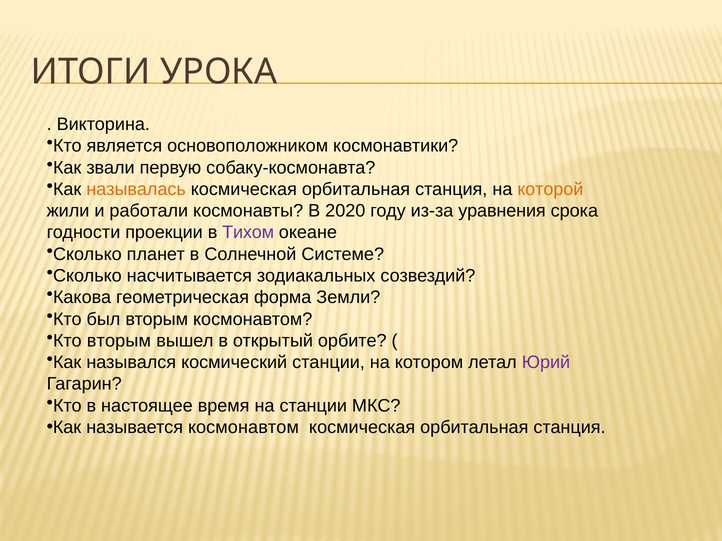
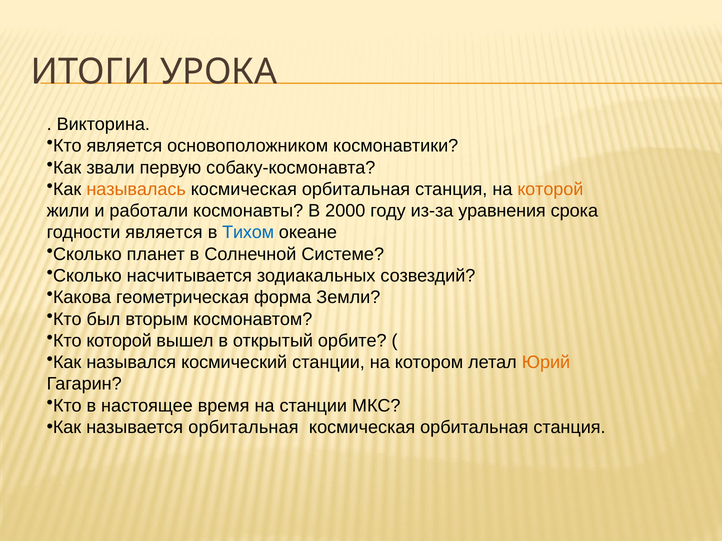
2020: 2020 -> 2000 (345, 211)
годности проекции: проекции -> является (164, 233)
Тихом colour: purple -> blue (248, 233)
Кто вторым: вторым -> которой (119, 341)
Юрий colour: purple -> orange (546, 363)
называется космонавтом: космонавтом -> орбитальная (243, 428)
